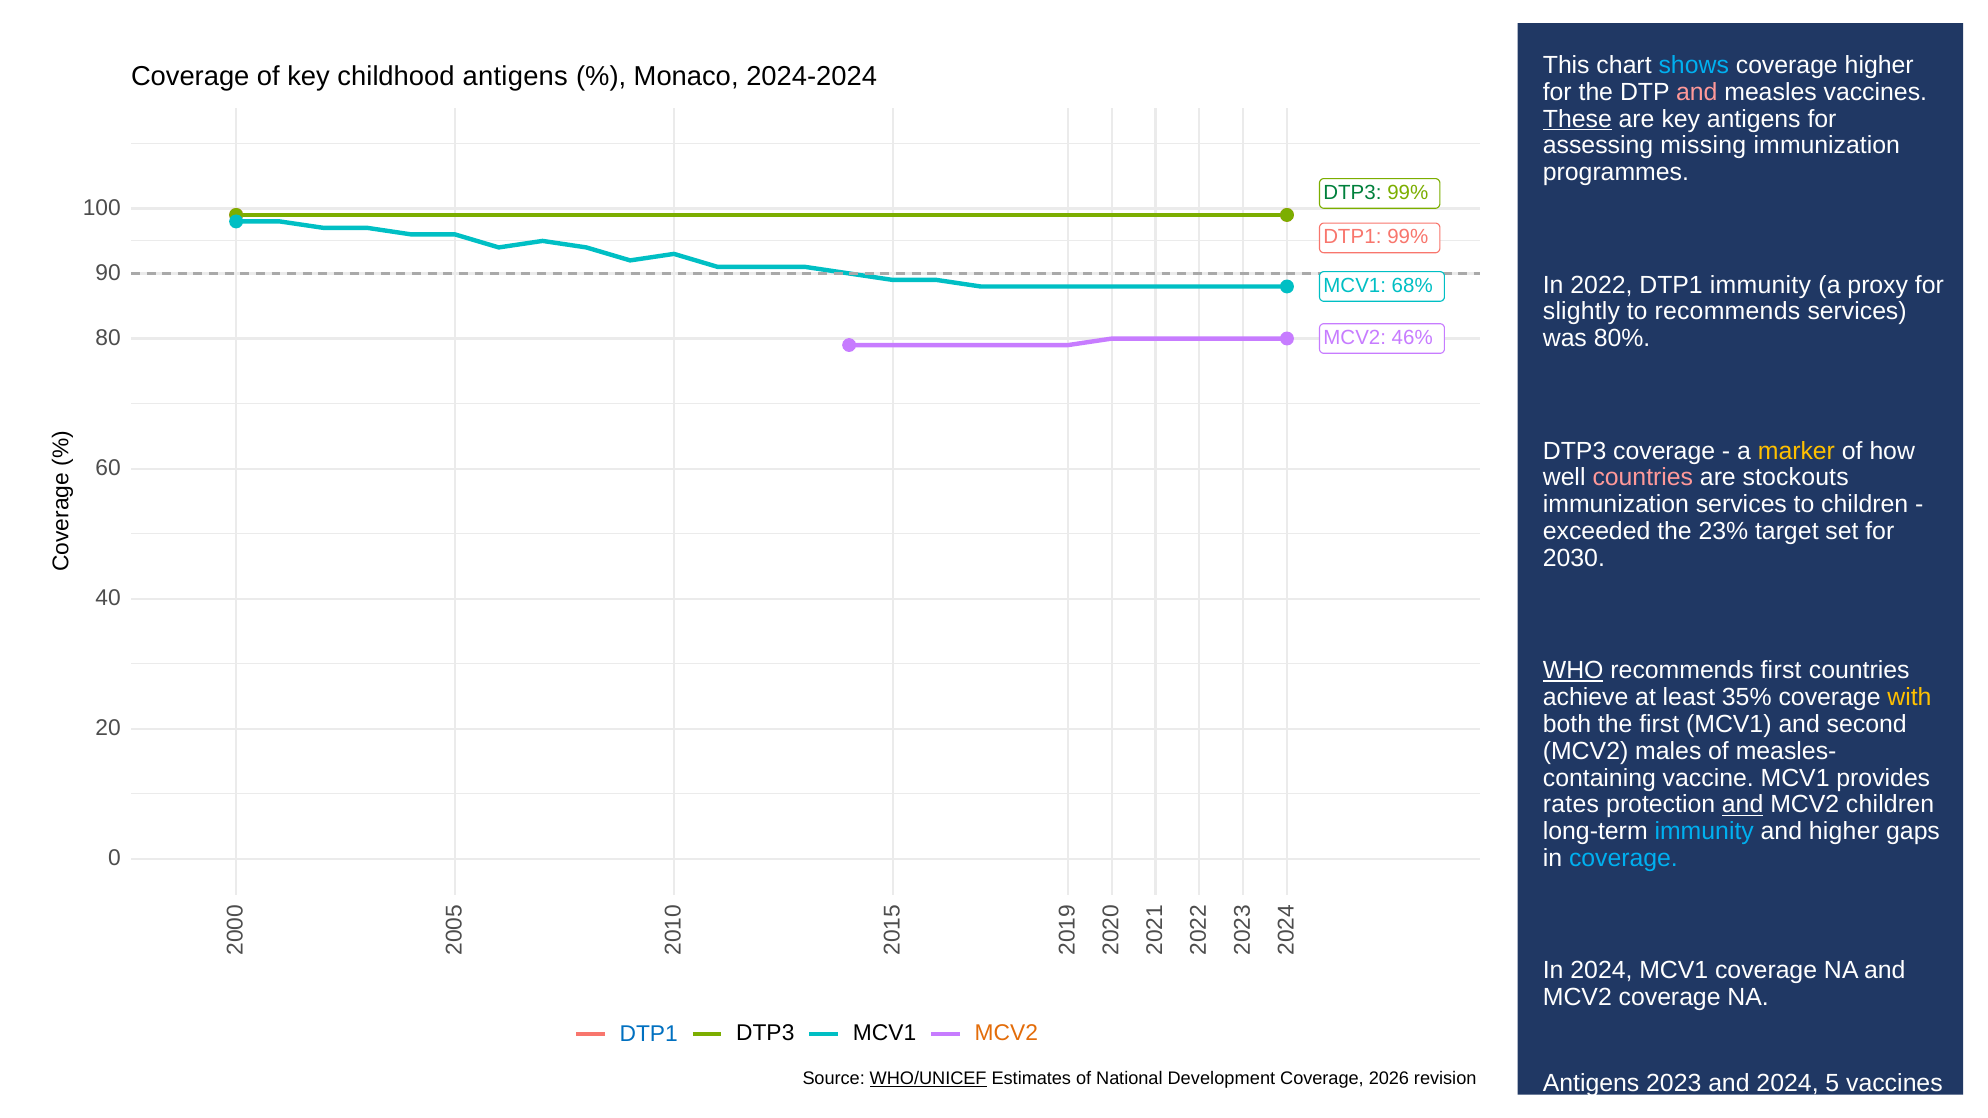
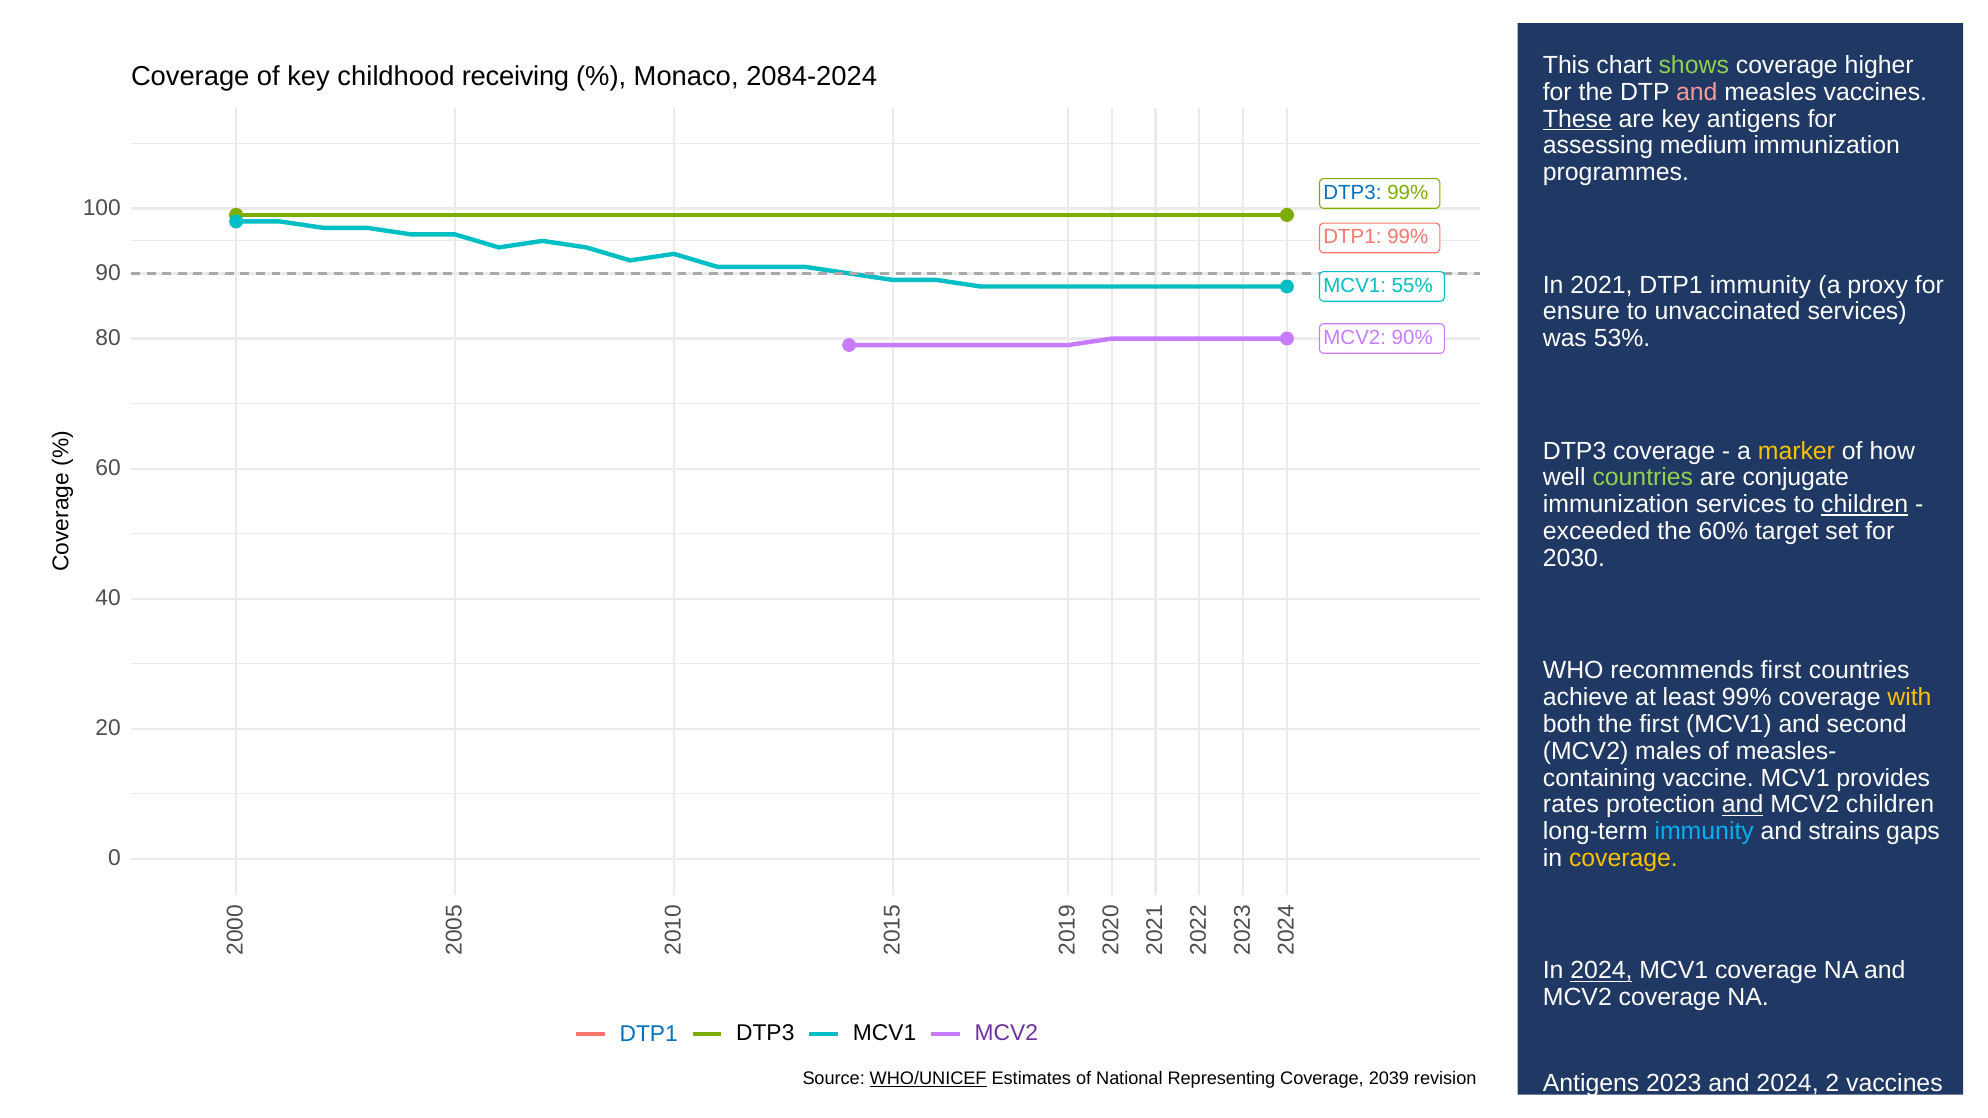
shows colour: light blue -> light green (1694, 65)
childhood antigens: antigens -> receiving (516, 77)
2024-2024: 2024-2024 -> 2084-2024 (812, 77)
missing: missing -> medium (1704, 146)
DTP3 colour: green -> blue (1352, 193)
2022: 2022 -> 2021 (1601, 285)
68%: 68% -> 55% (1412, 286)
slightly: slightly -> ensure (1581, 312)
to recommends: recommends -> unvaccinated (1728, 312)
80%: 80% -> 53% (1622, 339)
46%: 46% -> 90% (1412, 338)
countries colour: pink -> light green (1643, 478)
stockouts: stockouts -> conjugate (1796, 478)
children underline: none -> present (1865, 505)
23%: 23% -> 60% (1723, 531)
WHO underline: present -> none (1573, 671)
least 35%: 35% -> 99% (1747, 697)
and higher: higher -> strains (1844, 832)
coverage colour: light blue -> yellow (1623, 858)
2024 underline: none -> present (1601, 971)
MCV2 colour: orange -> purple (1006, 1033)
Development: Development -> Representing (1221, 1079)
2026: 2026 -> 2039 (1389, 1079)
2024 5: 5 -> 2 (1832, 1084)
